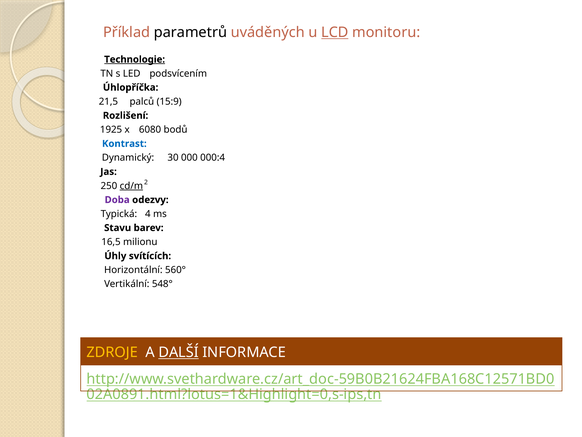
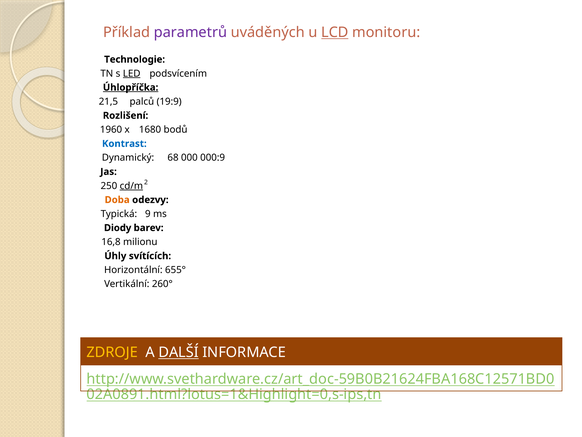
parametrů colour: black -> purple (190, 32)
Technologie underline: present -> none (135, 59)
LED underline: none -> present (132, 73)
Úhlopříčka underline: none -> present (131, 87)
15:9: 15:9 -> 19:9 (169, 101)
1925: 1925 -> 1960 (111, 129)
6080: 6080 -> 1680 (150, 129)
30: 30 -> 68 (173, 158)
000:4: 000:4 -> 000:9 (213, 158)
Doba colour: purple -> orange (117, 200)
4: 4 -> 9 (148, 214)
Stavu: Stavu -> Diody (118, 228)
16,5: 16,5 -> 16,8 (111, 242)
560°: 560° -> 655° (175, 270)
548°: 548° -> 260° (162, 284)
